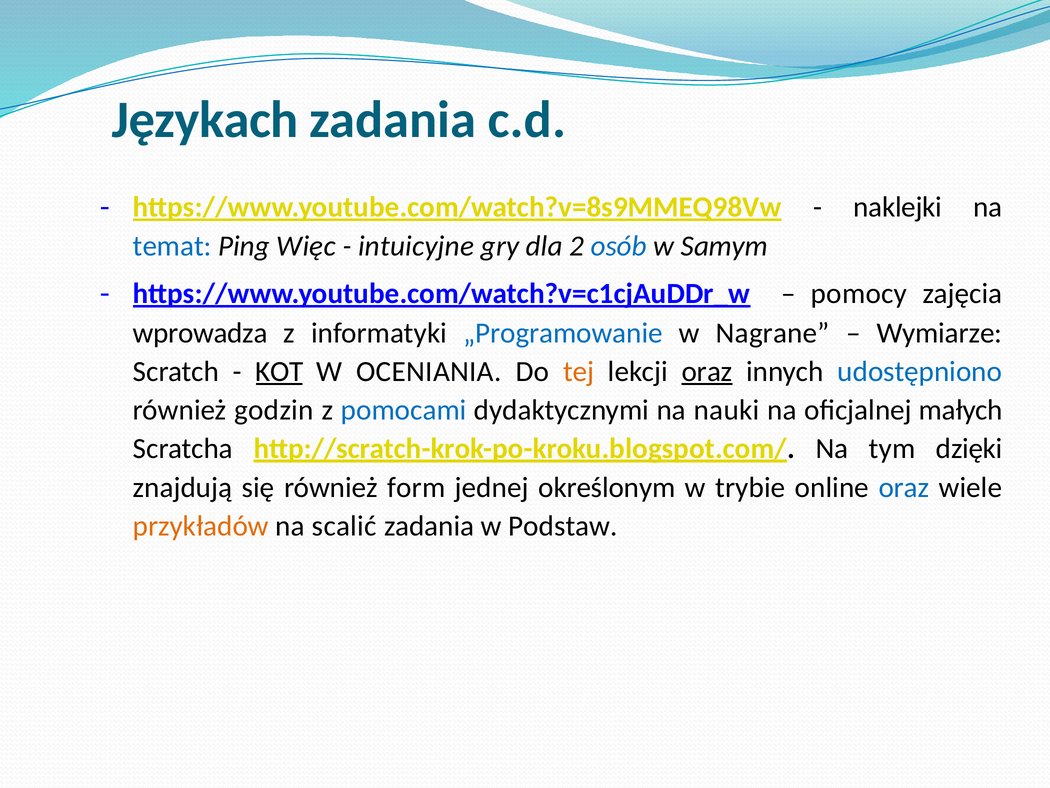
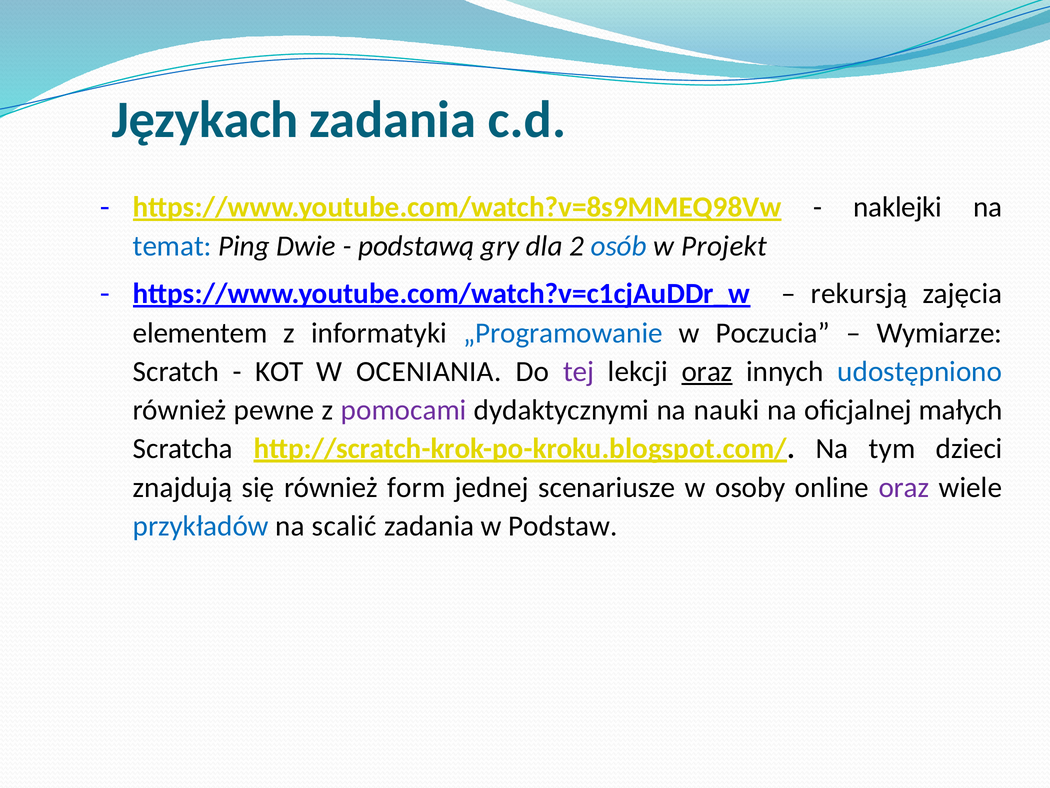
Więc: Więc -> Dwie (306, 246)
intuicyjne: intuicyjne -> podstawą (416, 246)
Samym: Samym -> Projekt (724, 246)
pomocy: pomocy -> rekursją (859, 294)
wprowadza: wprowadza -> elementem (200, 333)
Nagrane: Nagrane -> Poczucia (773, 333)
KOT underline: present -> none (279, 371)
tej colour: orange -> purple (579, 371)
godzin: godzin -> pewne (274, 410)
pomocami colour: blue -> purple (404, 410)
dzięki: dzięki -> dzieci (969, 448)
określonym: określonym -> scenariusze (607, 487)
trybie: trybie -> osoby (750, 487)
oraz colour: blue -> purple (904, 487)
przykładów colour: orange -> blue (201, 526)
